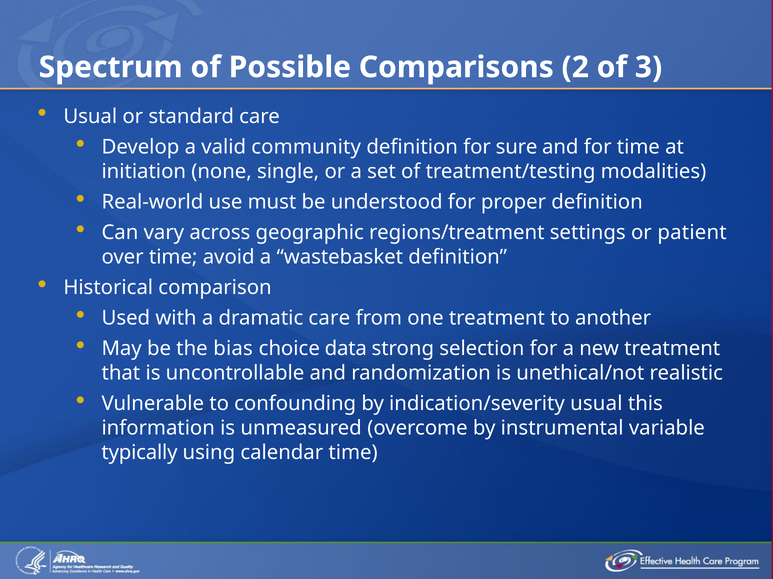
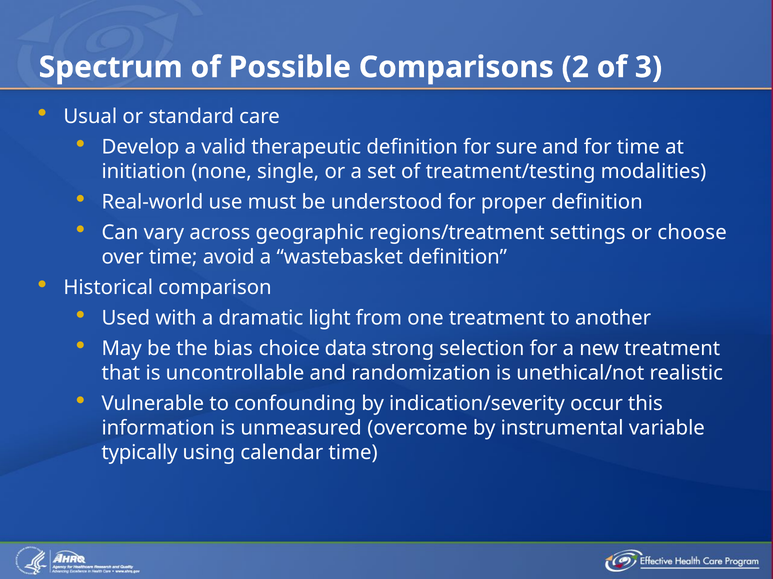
community: community -> therapeutic (306, 147)
patient: patient -> choose (692, 233)
dramatic care: care -> light (330, 319)
indication/severity usual: usual -> occur (596, 404)
